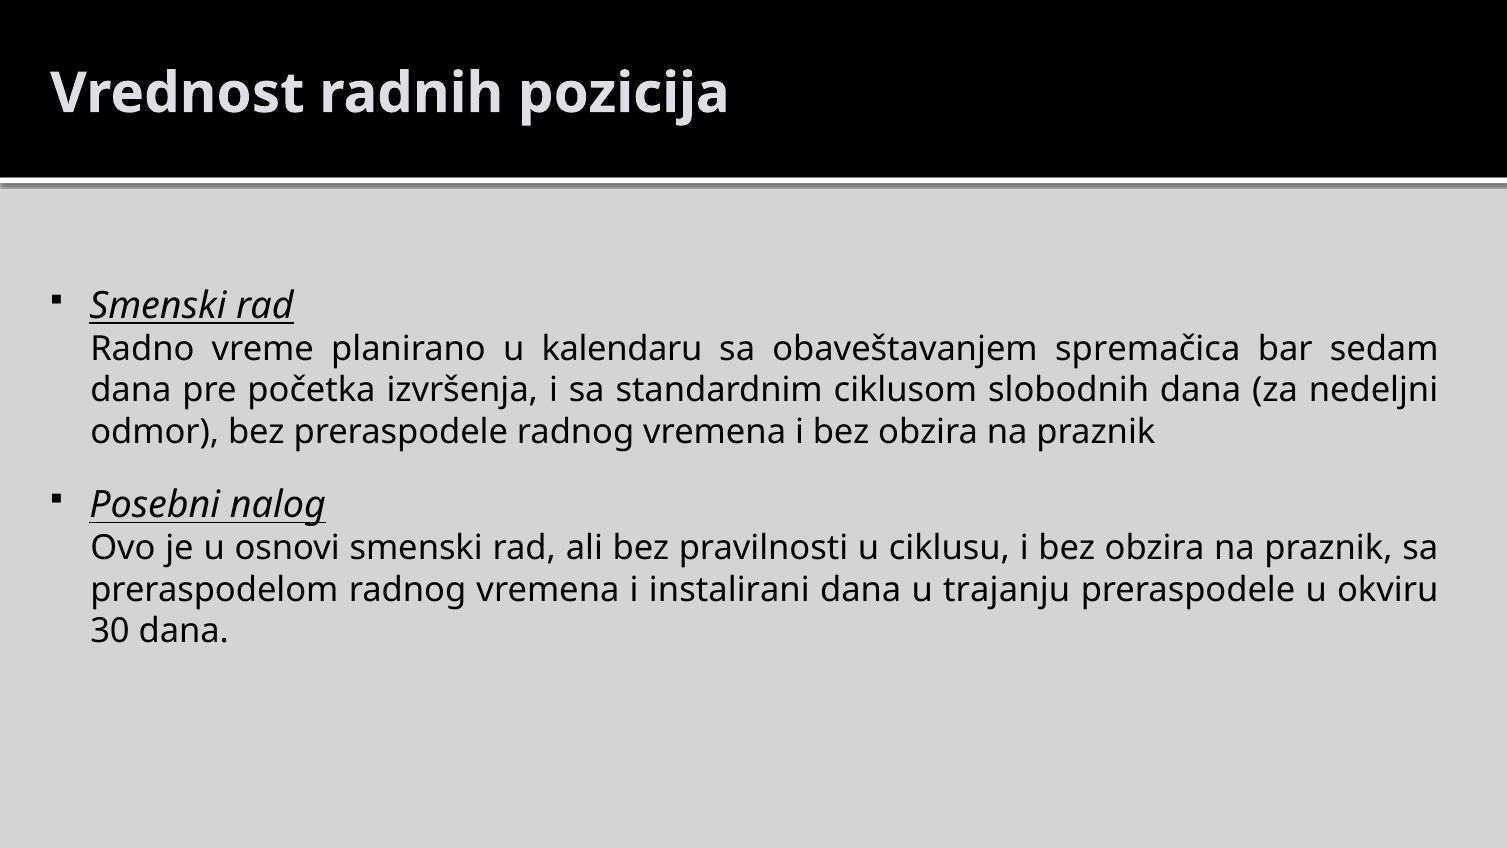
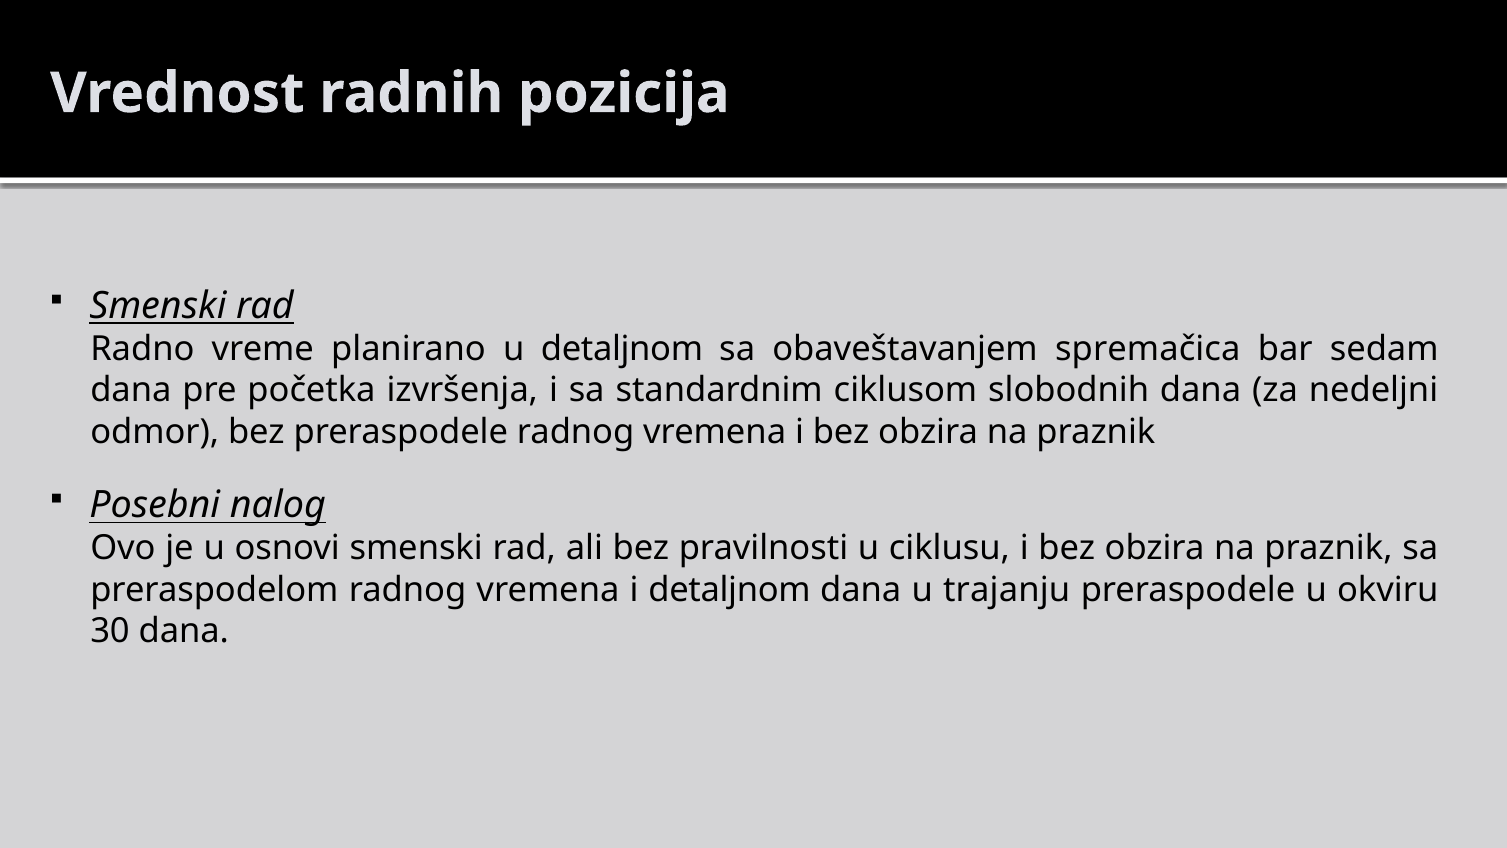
u kalendaru: kalendaru -> detaljnom (622, 349)
i instalirani: instalirani -> detaljnom (730, 590)
